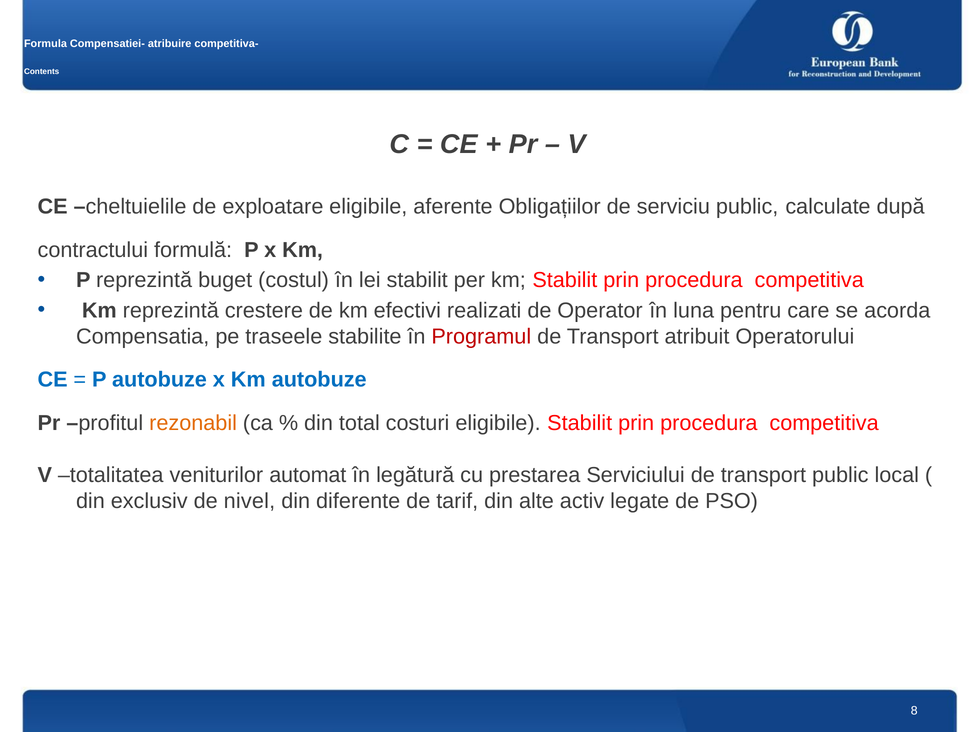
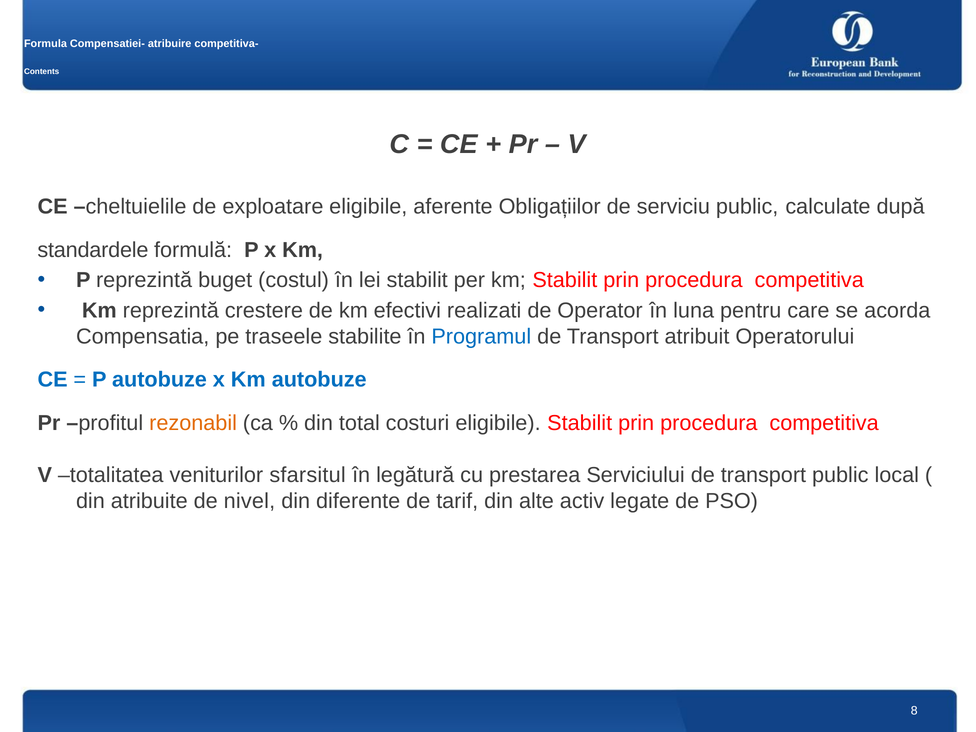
contractului: contractului -> standardele (93, 250)
Programul colour: red -> blue (481, 336)
automat: automat -> sfarsitul (308, 475)
exclusiv: exclusiv -> atribuite (149, 501)
